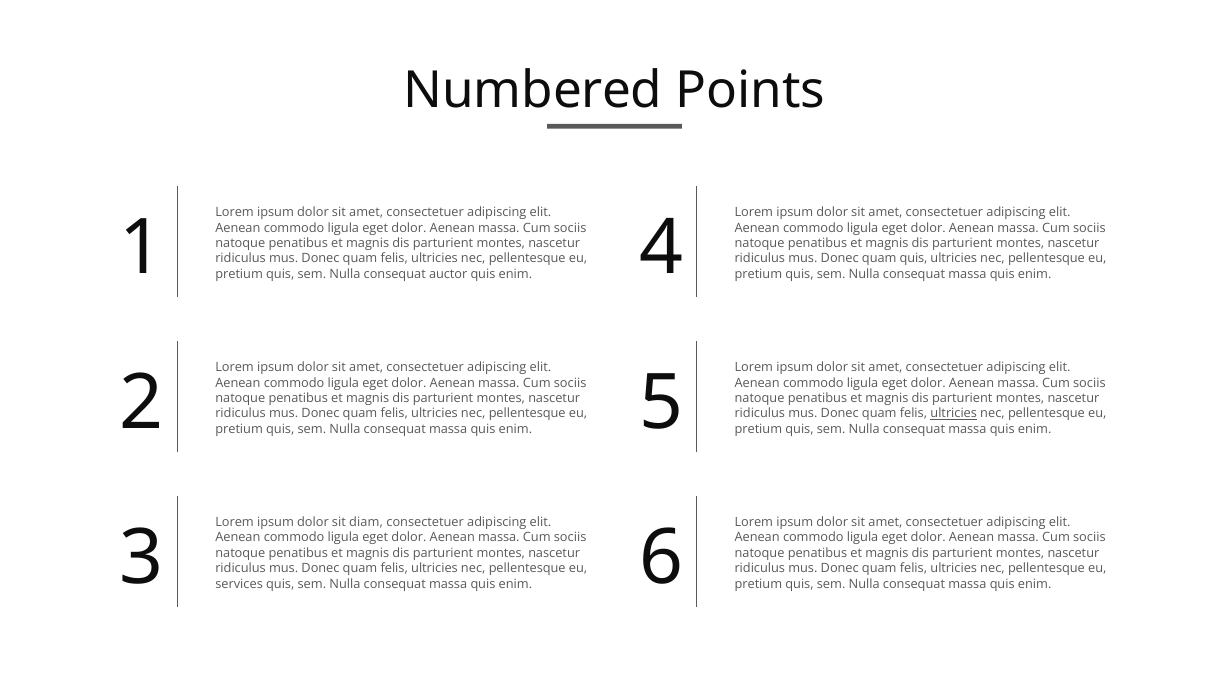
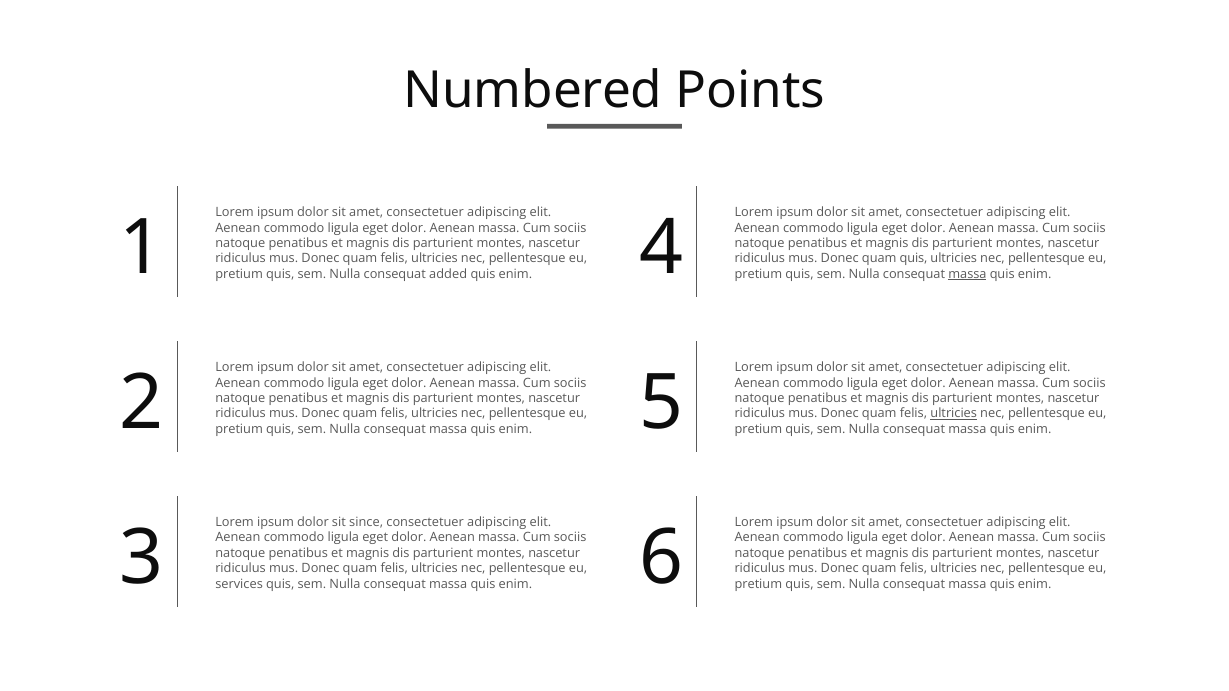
auctor: auctor -> added (448, 274)
massa underline: none -> present (967, 274)
diam: diam -> since (366, 523)
